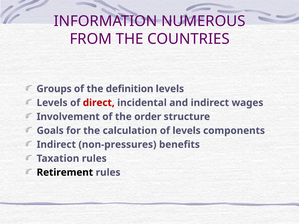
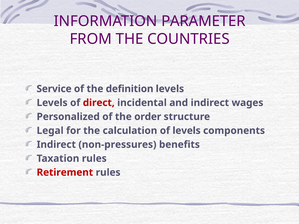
NUMEROUS: NUMEROUS -> PARAMETER (203, 21)
Groups: Groups -> Service (54, 89)
Involvement: Involvement -> Personalized (68, 117)
Goals: Goals -> Legal (50, 131)
Retirement colour: black -> red (65, 173)
